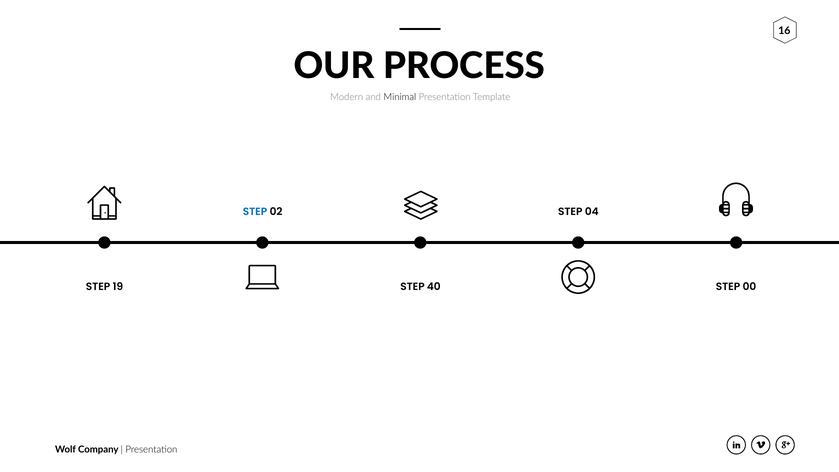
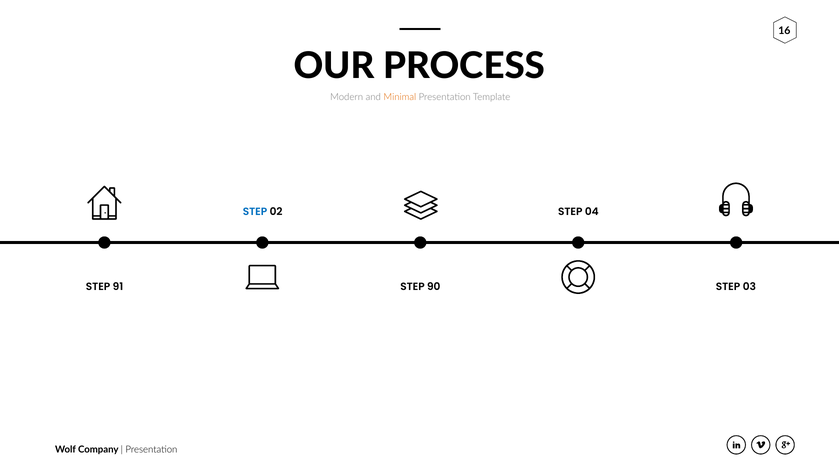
Minimal colour: black -> orange (400, 97)
19: 19 -> 91 (118, 287)
40: 40 -> 90 (434, 287)
00: 00 -> 03 (749, 287)
